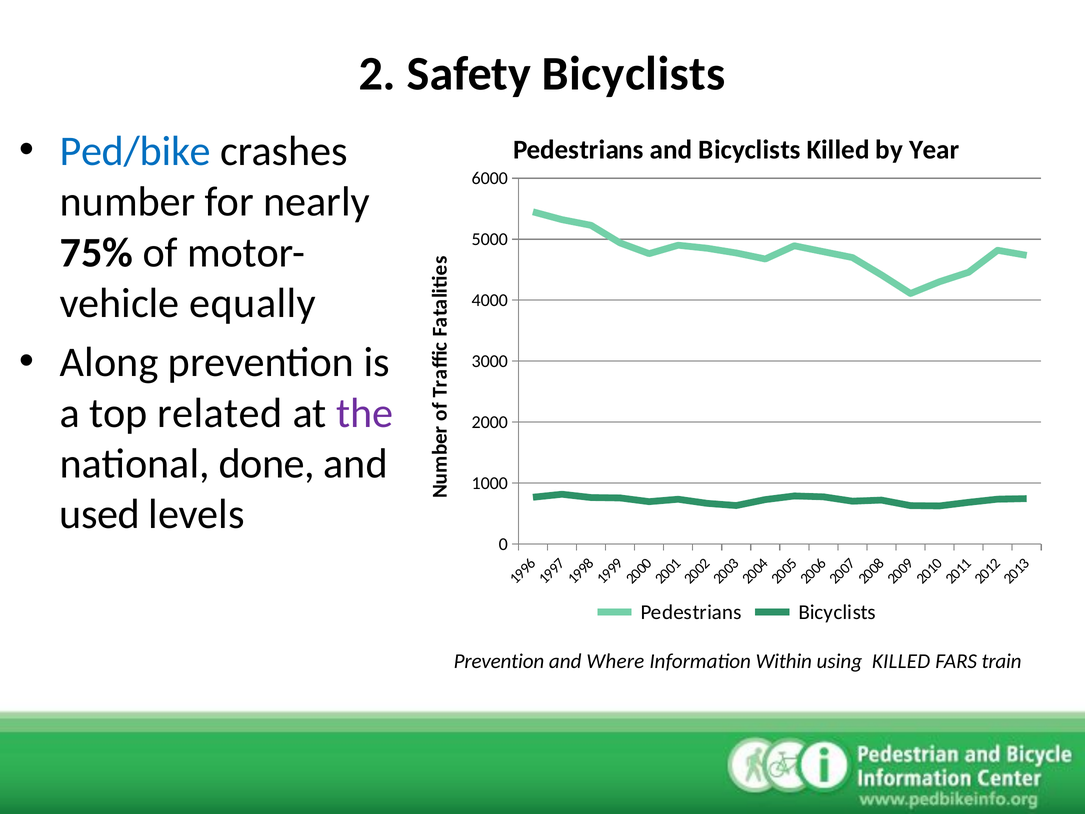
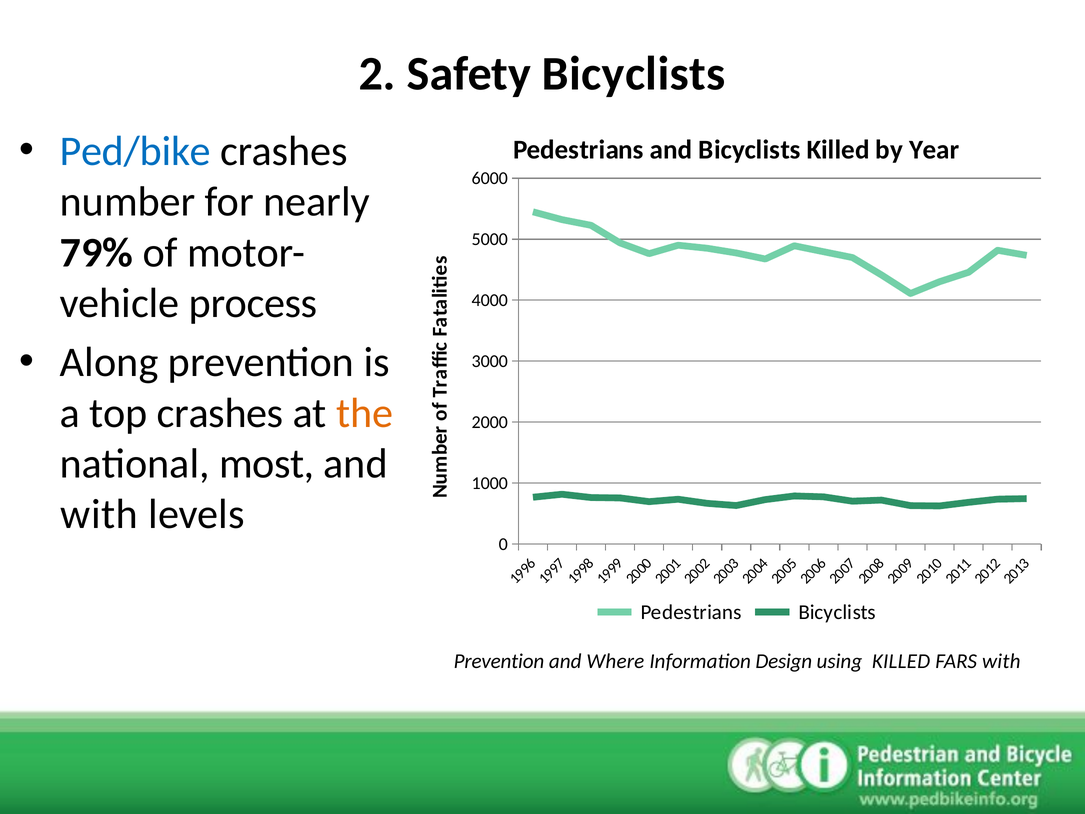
75%: 75% -> 79% (97, 253)
equally: equally -> process (253, 303)
top related: related -> crashes (220, 413)
the colour: purple -> orange (365, 413)
done: done -> most (267, 464)
used: used -> with (99, 514)
Within: Within -> Design (784, 661)
FARS train: train -> with (1001, 661)
